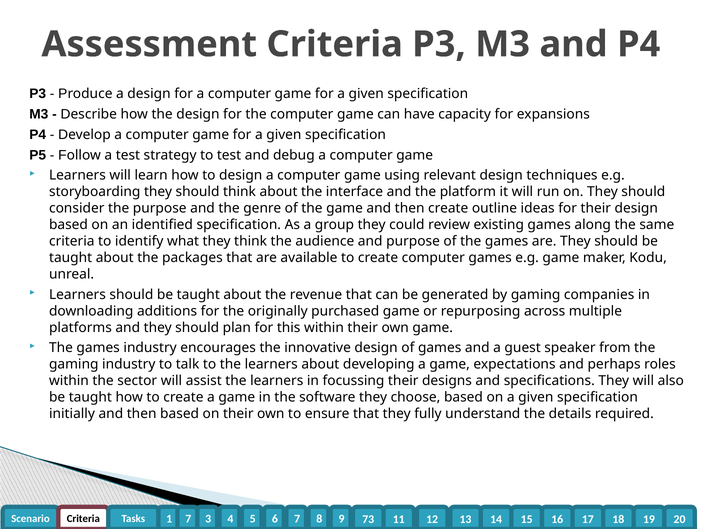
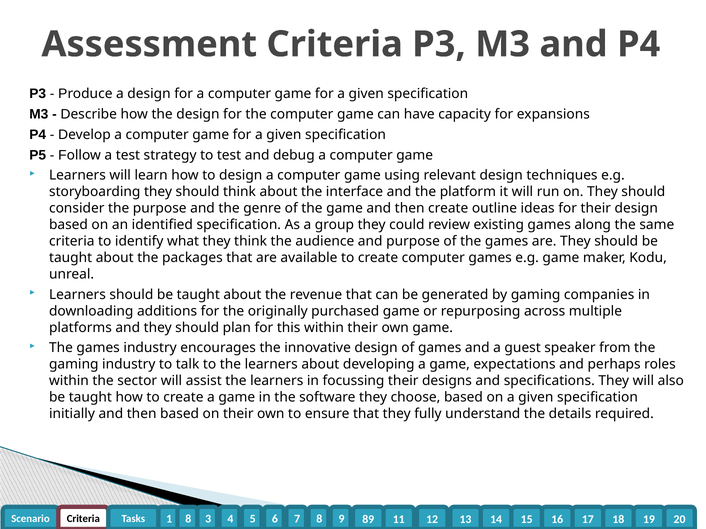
1 7: 7 -> 8 (188, 520)
73: 73 -> 89 (368, 520)
